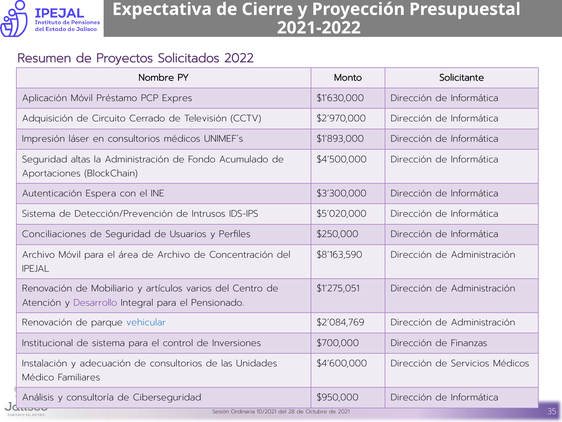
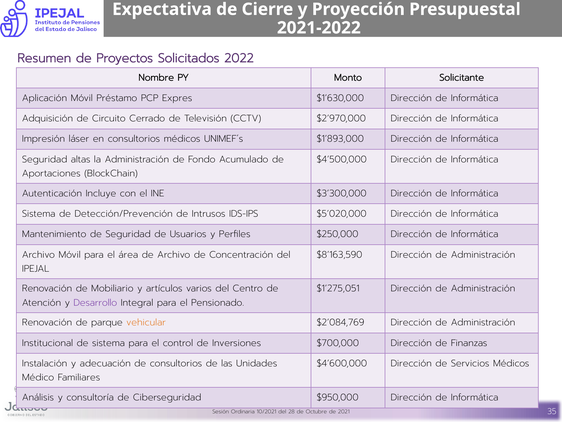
Espera: Espera -> Incluye (101, 193)
Conciliaciones: Conciliaciones -> Mantenimiento (54, 234)
vehicular colour: blue -> orange (146, 322)
